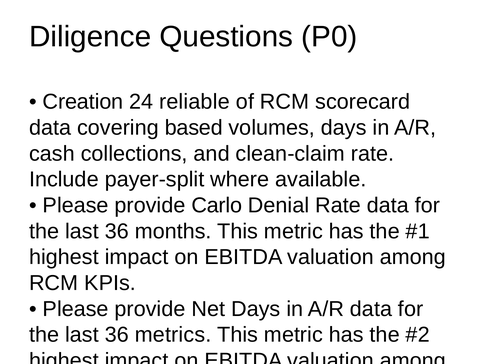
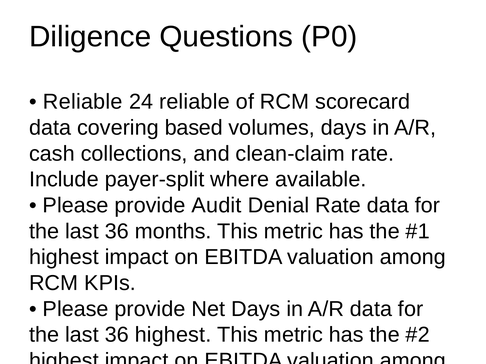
Creation: Creation -> Reliable (83, 102)
Carlo: Carlo -> Audit (217, 206)
36 metrics: metrics -> highest (173, 335)
